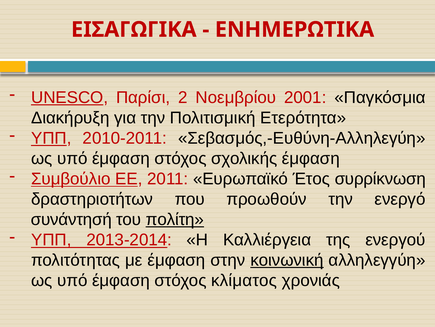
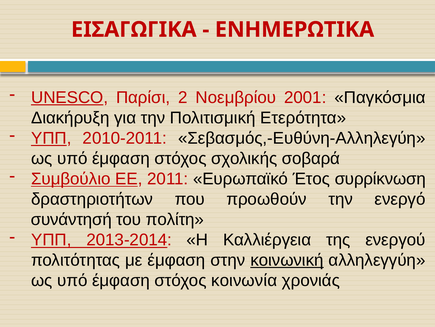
σχολικής έμφαση: έμφαση -> σοβαρά (311, 158)
πολίτη underline: present -> none (175, 219)
κλίματος: κλίματος -> κοινωνία (244, 280)
